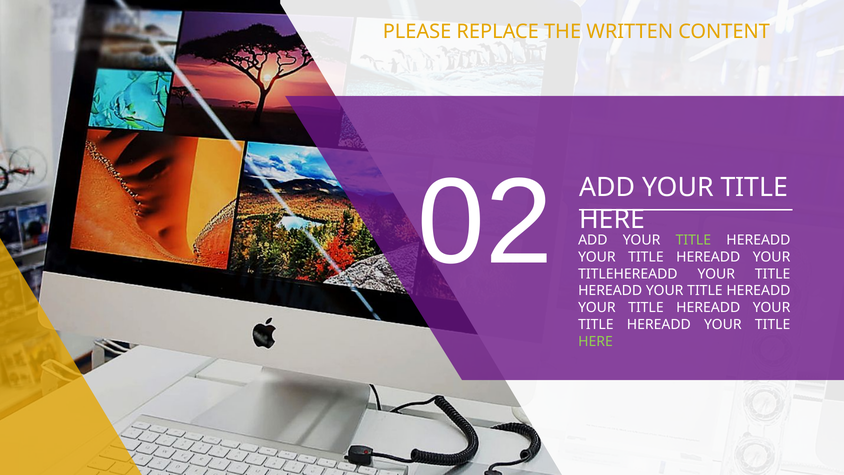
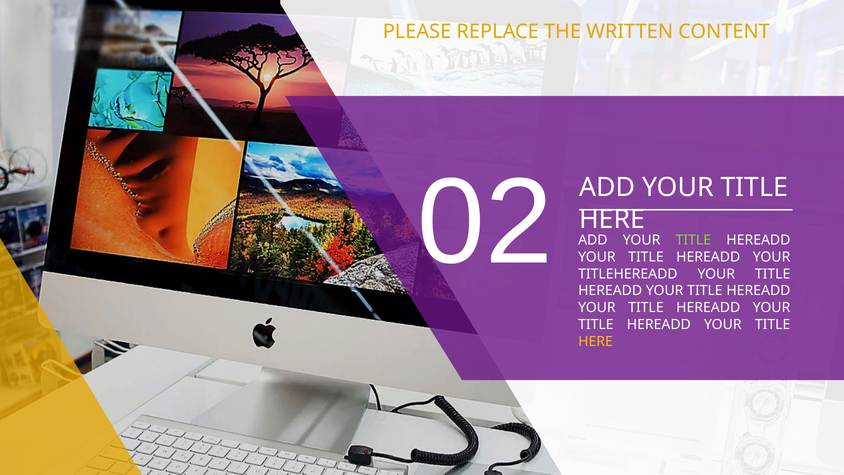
HERE colour: light green -> yellow (595, 341)
